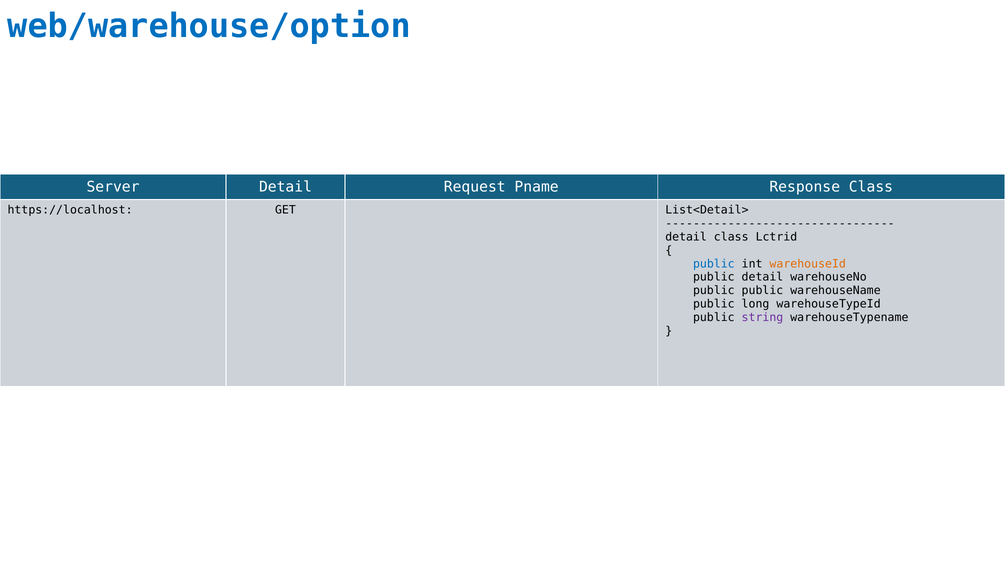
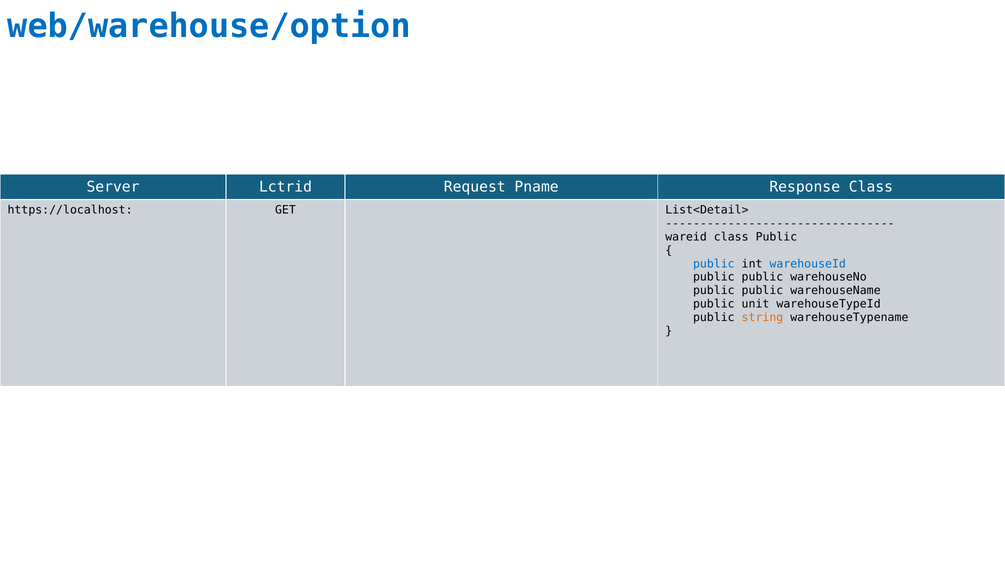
Server Detail: Detail -> Lctrid (285, 187)
detail: detail -> wareid (686, 237)
class Lctrid: Lctrid -> Public (776, 237)
warehouseId colour: orange -> blue (808, 264)
detail: detail -> public (762, 277)
long: long -> unit (755, 304)
string colour: purple -> orange (762, 318)
